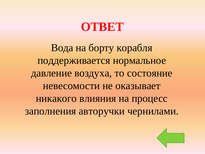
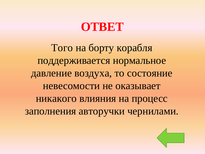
Вода: Вода -> Того (62, 48)
